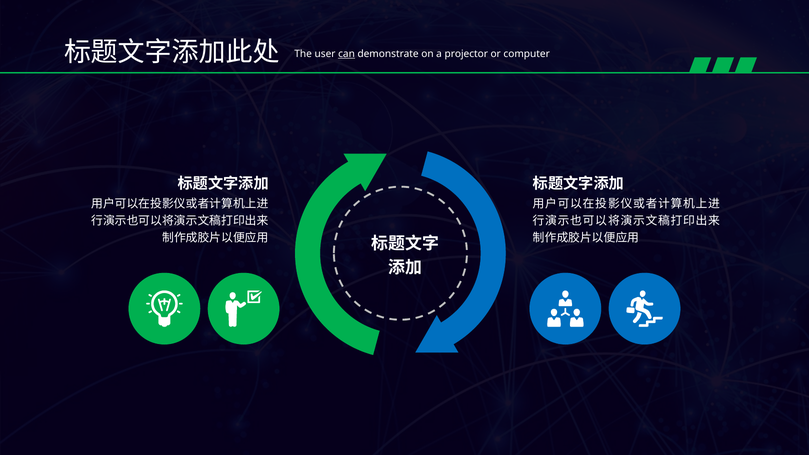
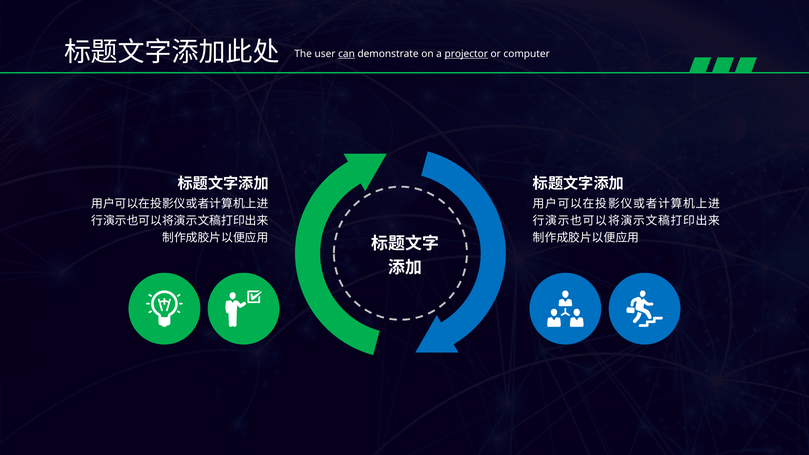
projector underline: none -> present (466, 54)
